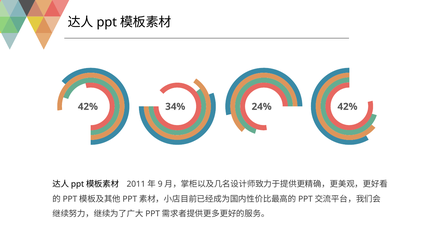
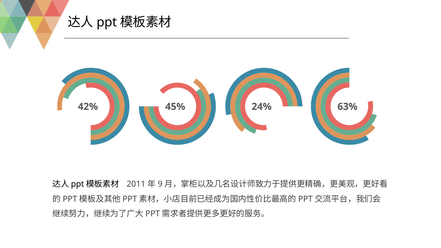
34%: 34% -> 45% (175, 107)
24% 42%: 42% -> 63% (347, 107)
